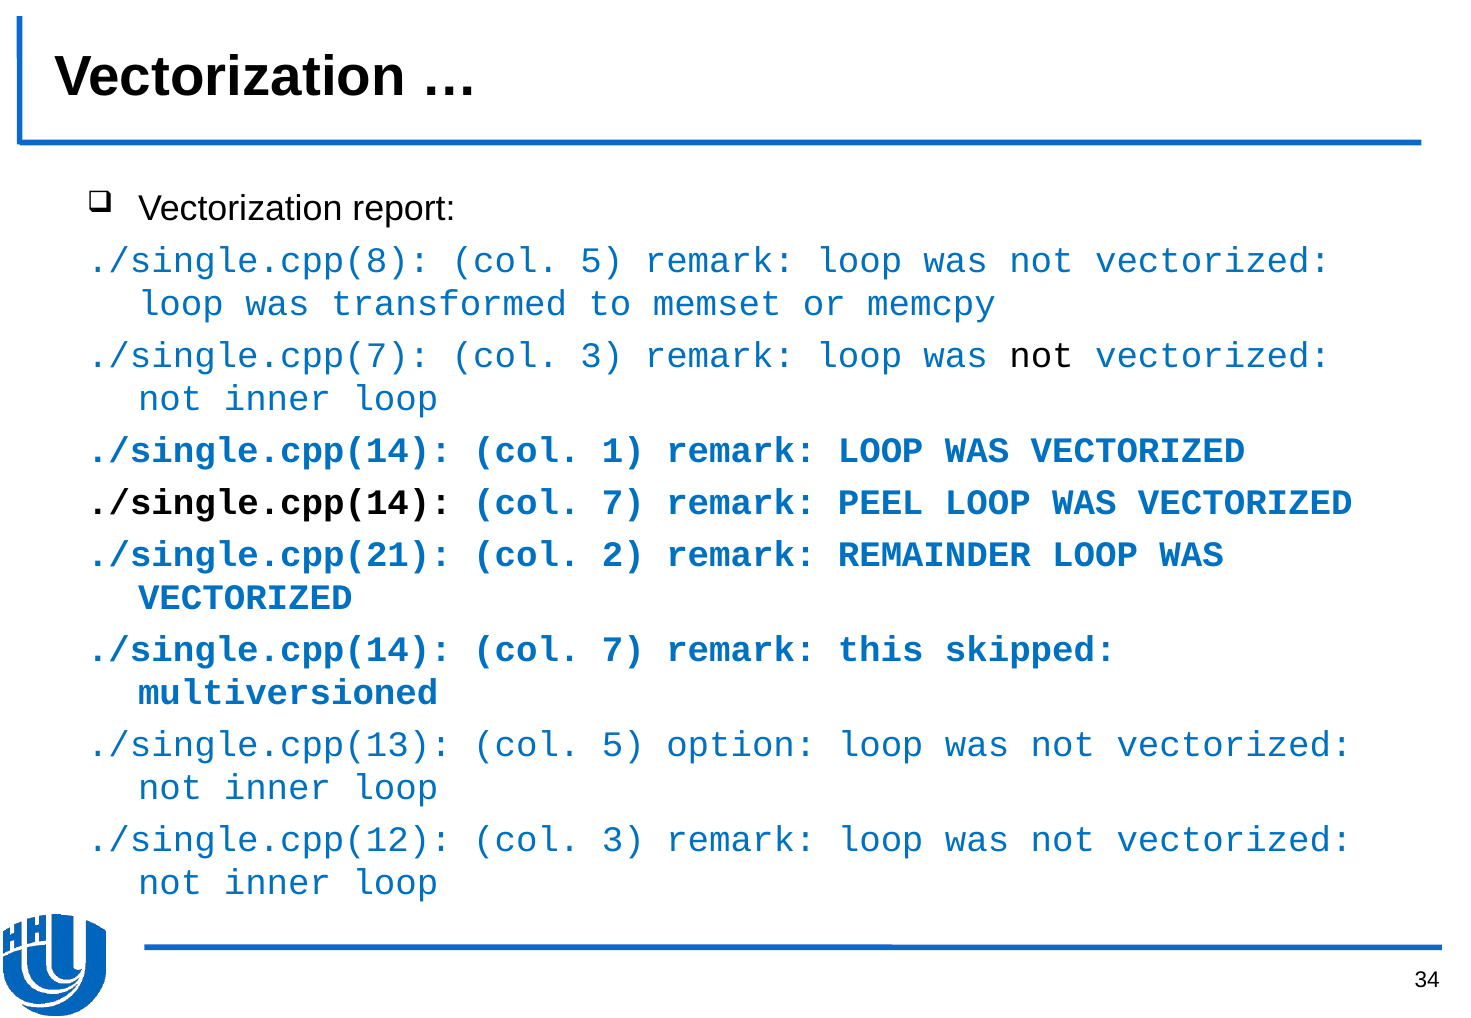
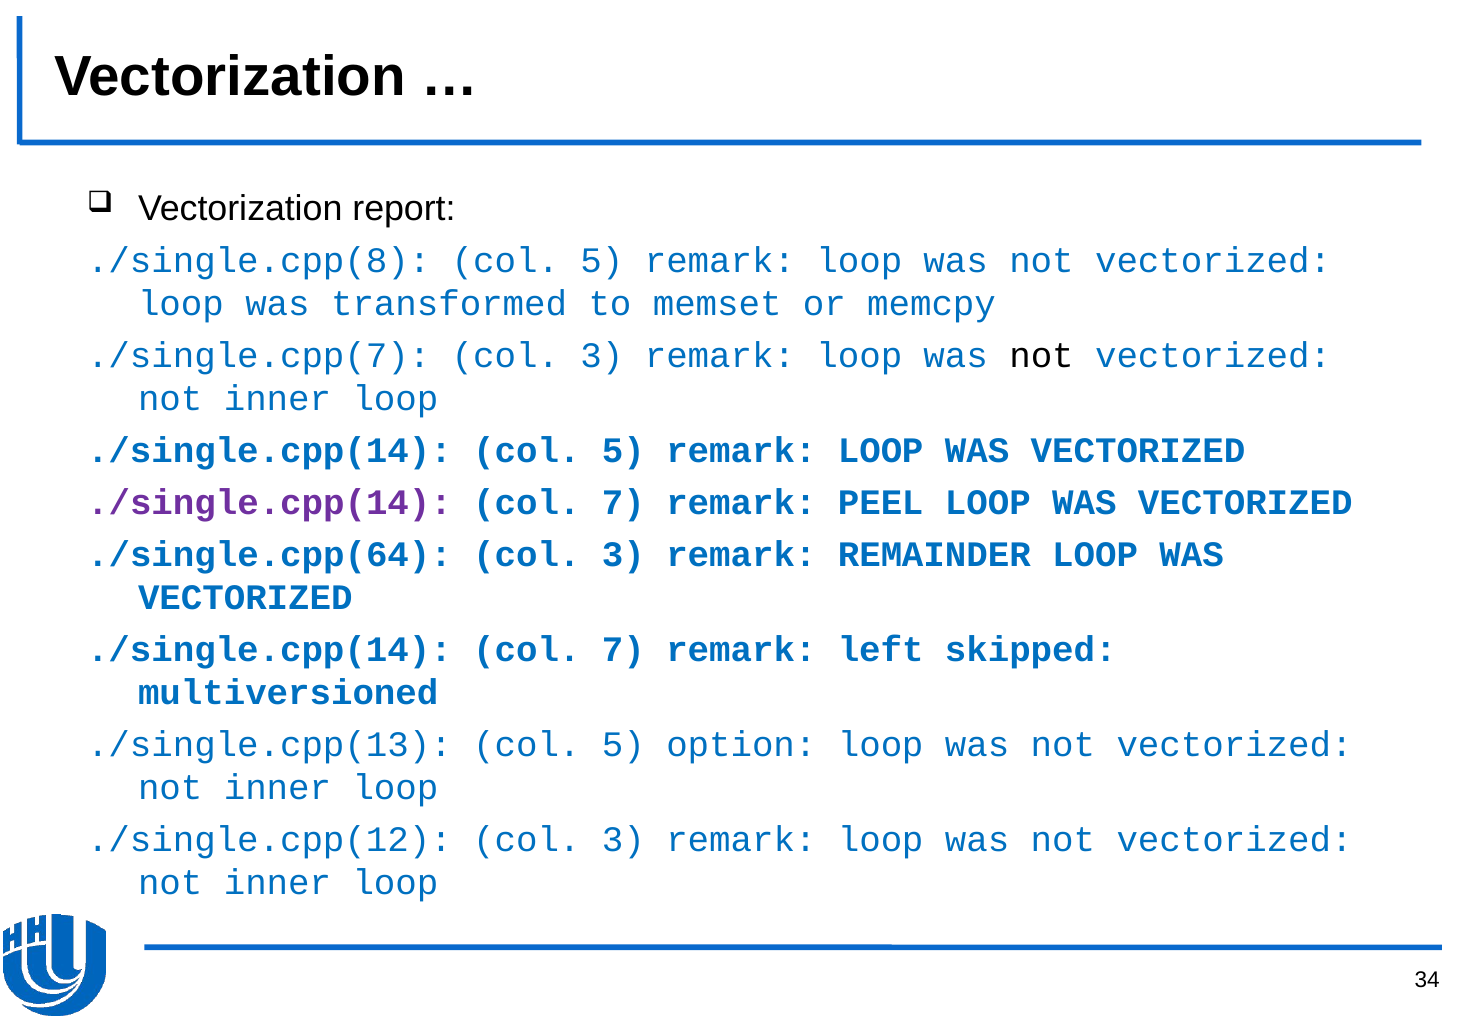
./single.cpp(14 col 1: 1 -> 5 (623, 451)
./single.cpp(14 colour: black -> purple (269, 503)
./single.cpp(21: ./single.cpp(21 -> ./single.cpp(64 (269, 555)
2: 2 -> 3 (623, 555)
this: this -> left (881, 650)
